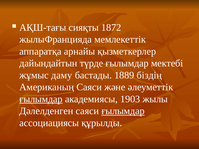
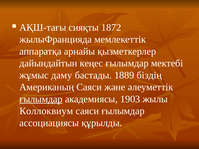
түрде: түрде -> кеңес (91, 63)
Дәлелденген: Дәлелденген -> Коллоквиум (46, 111)
ғылымдар underline: present -> none (123, 111)
